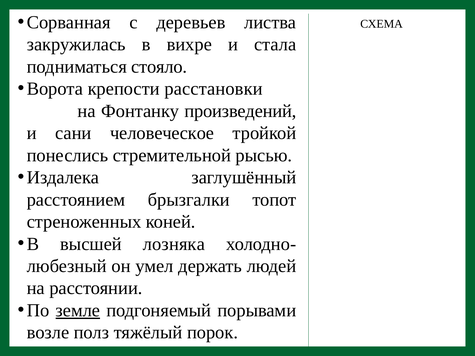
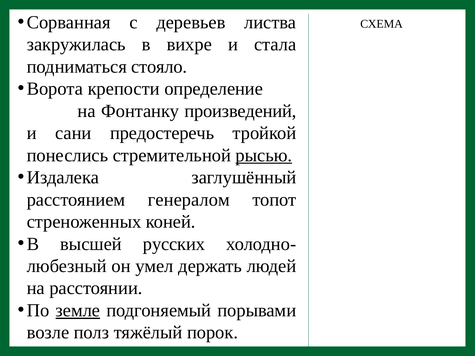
расстановки: расстановки -> определение (214, 89)
человеческое: человеческое -> предостеречь (162, 133)
рысью underline: none -> present (264, 155)
брызгалки: брызгалки -> генералом (189, 200)
лозняка: лозняка -> русских (174, 244)
